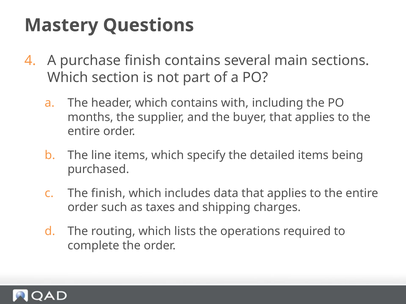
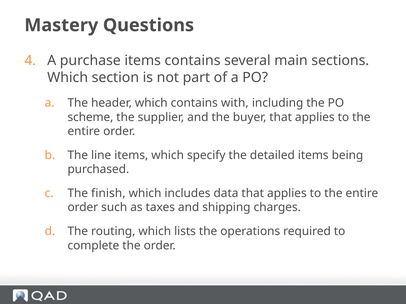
purchase finish: finish -> items (143, 61)
months: months -> scheme (90, 117)
